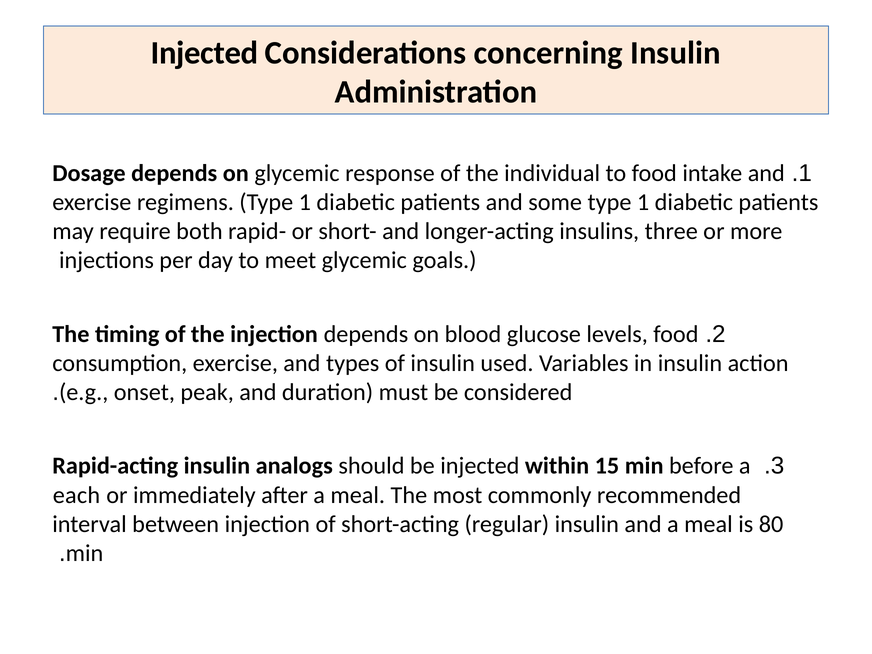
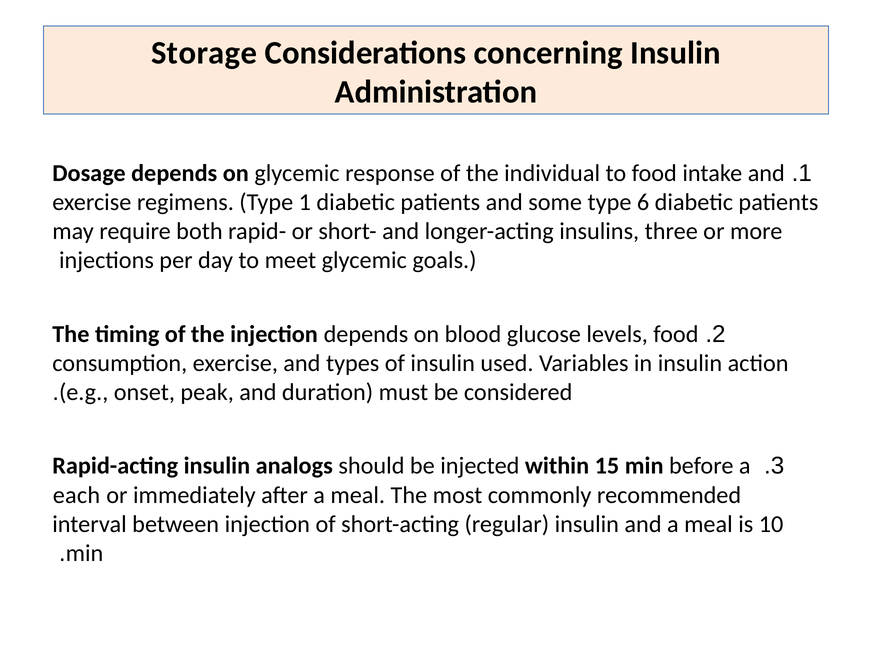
Injected: Injected -> Storage (204, 53)
some type 1: 1 -> 6 (643, 202)
80: 80 -> 10 (771, 524)
